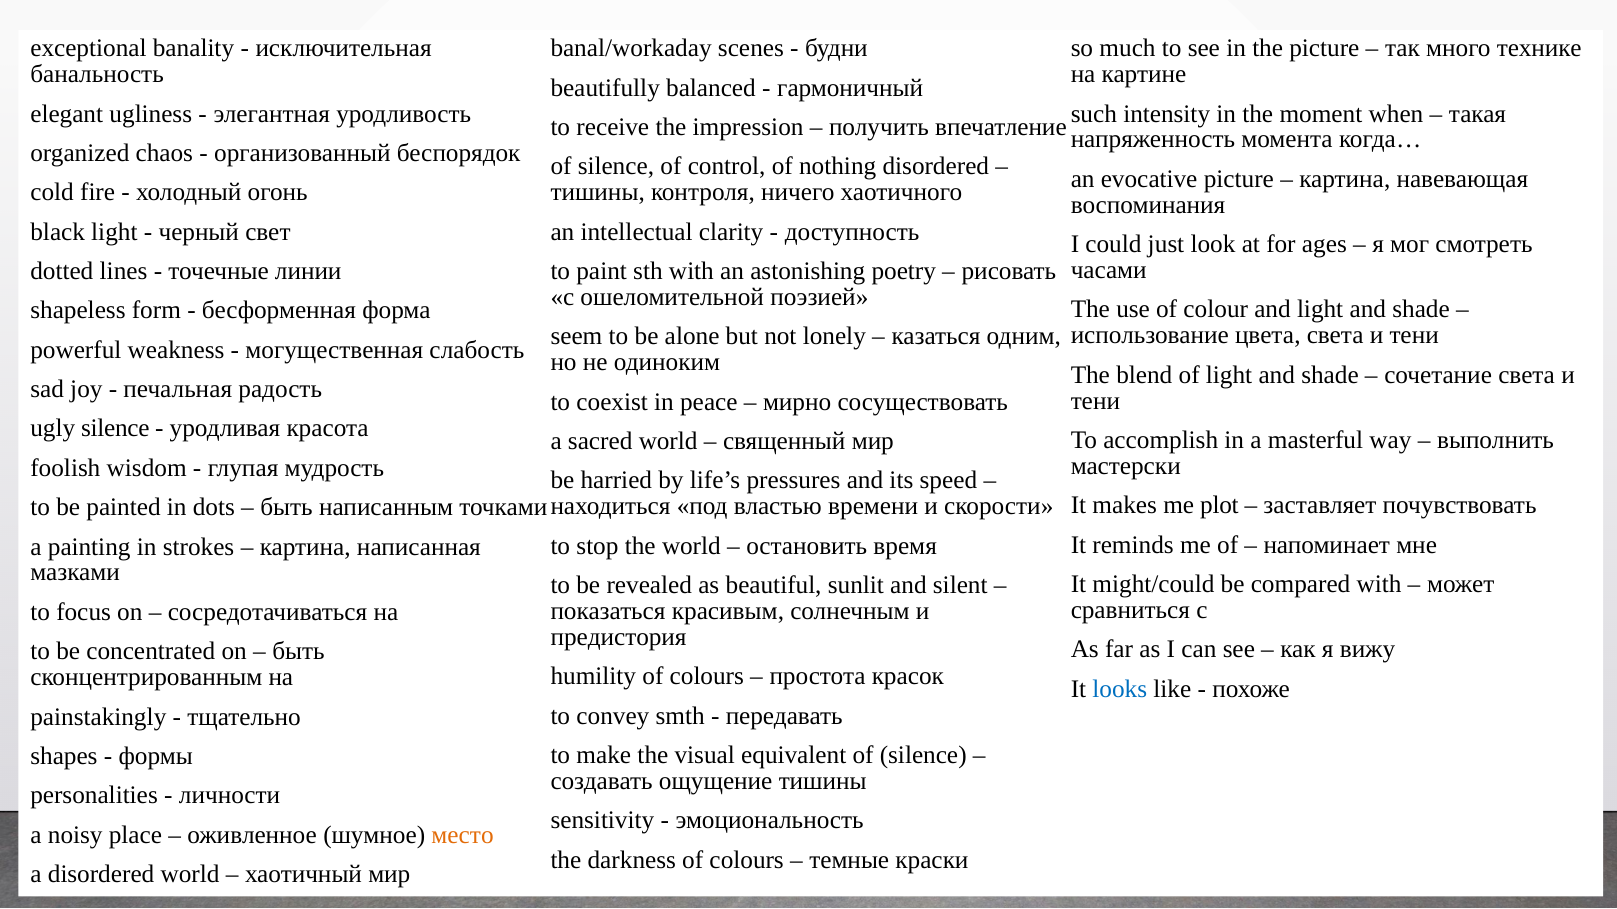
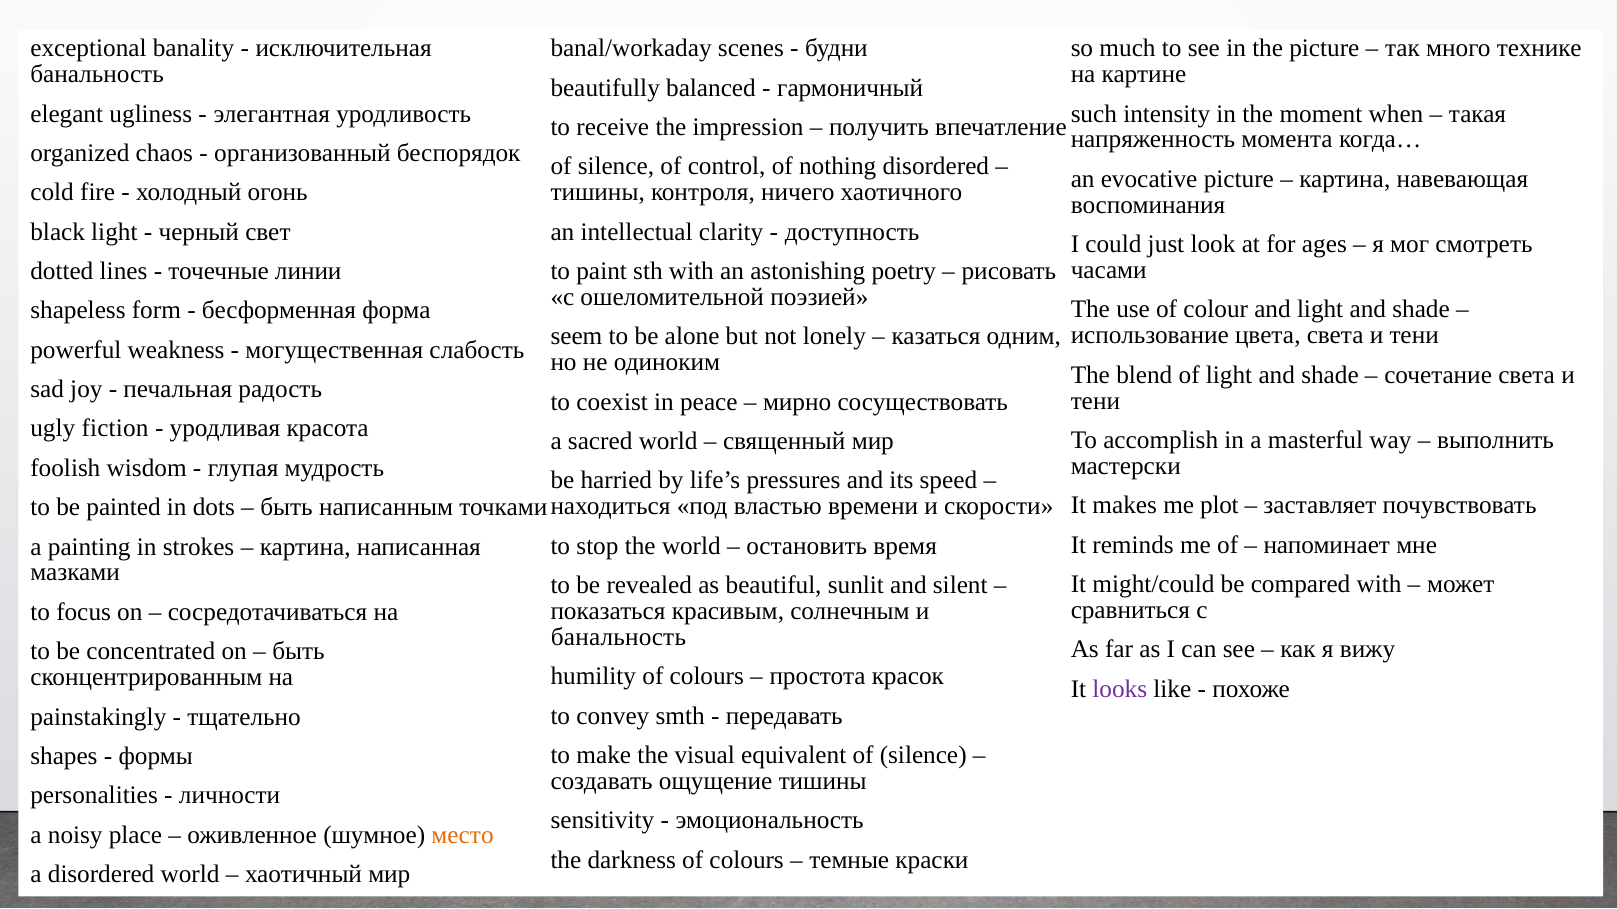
ugly silence: silence -> fiction (115, 429)
предистория: предистория -> банальность (618, 637)
looks colour: blue -> purple (1120, 689)
